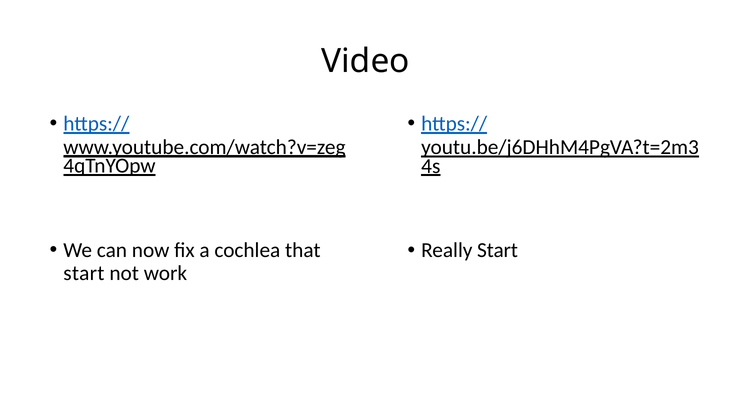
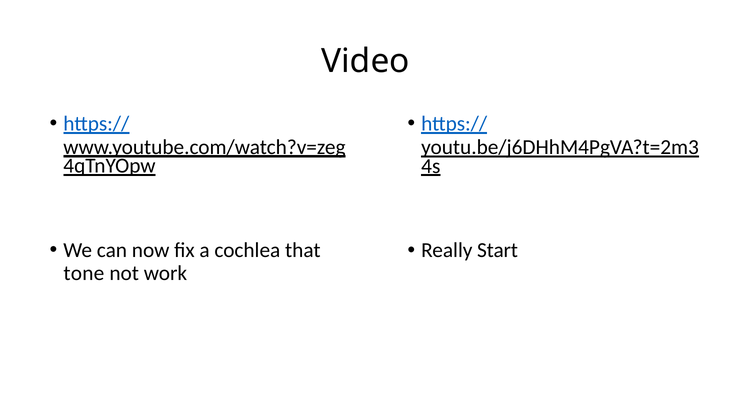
start: start -> tone (84, 273)
